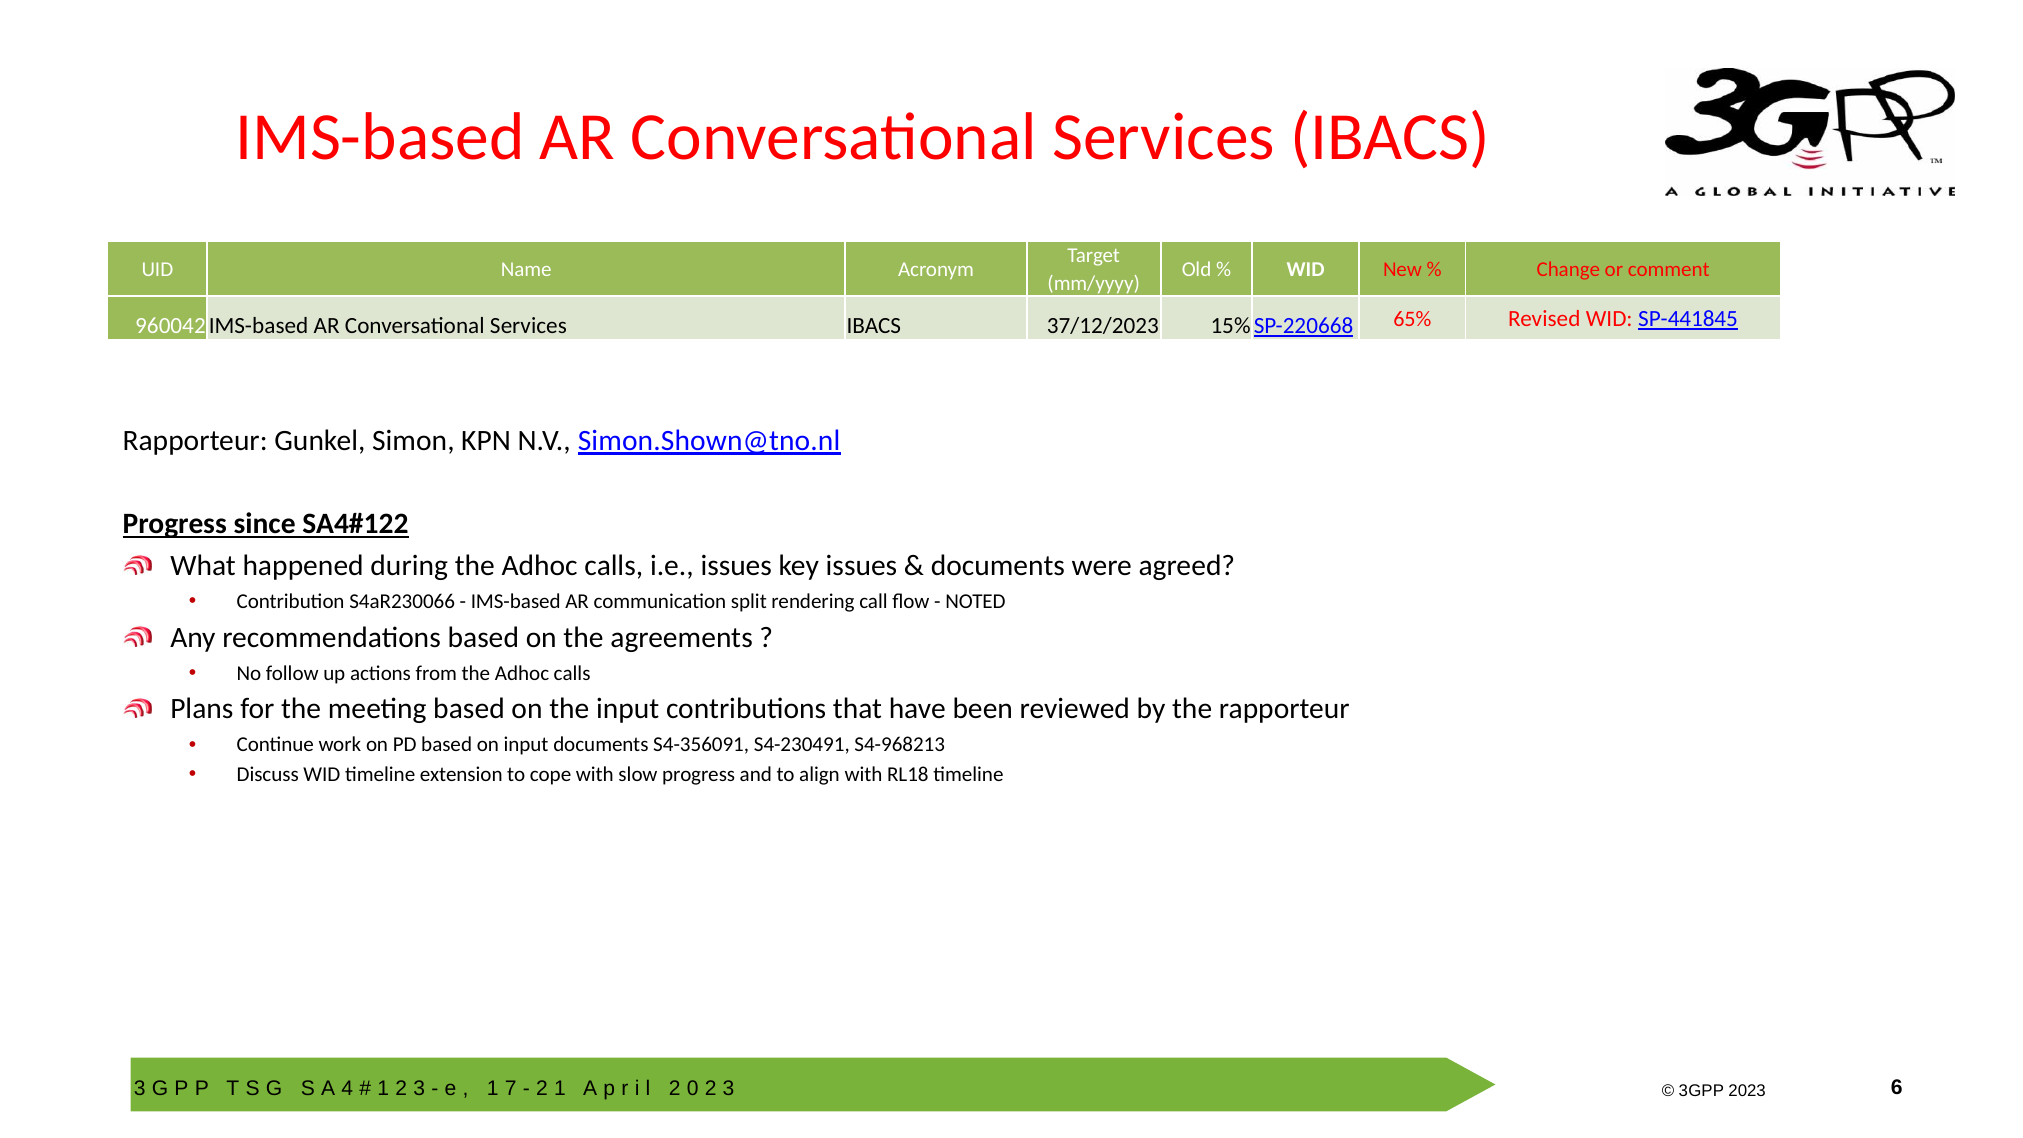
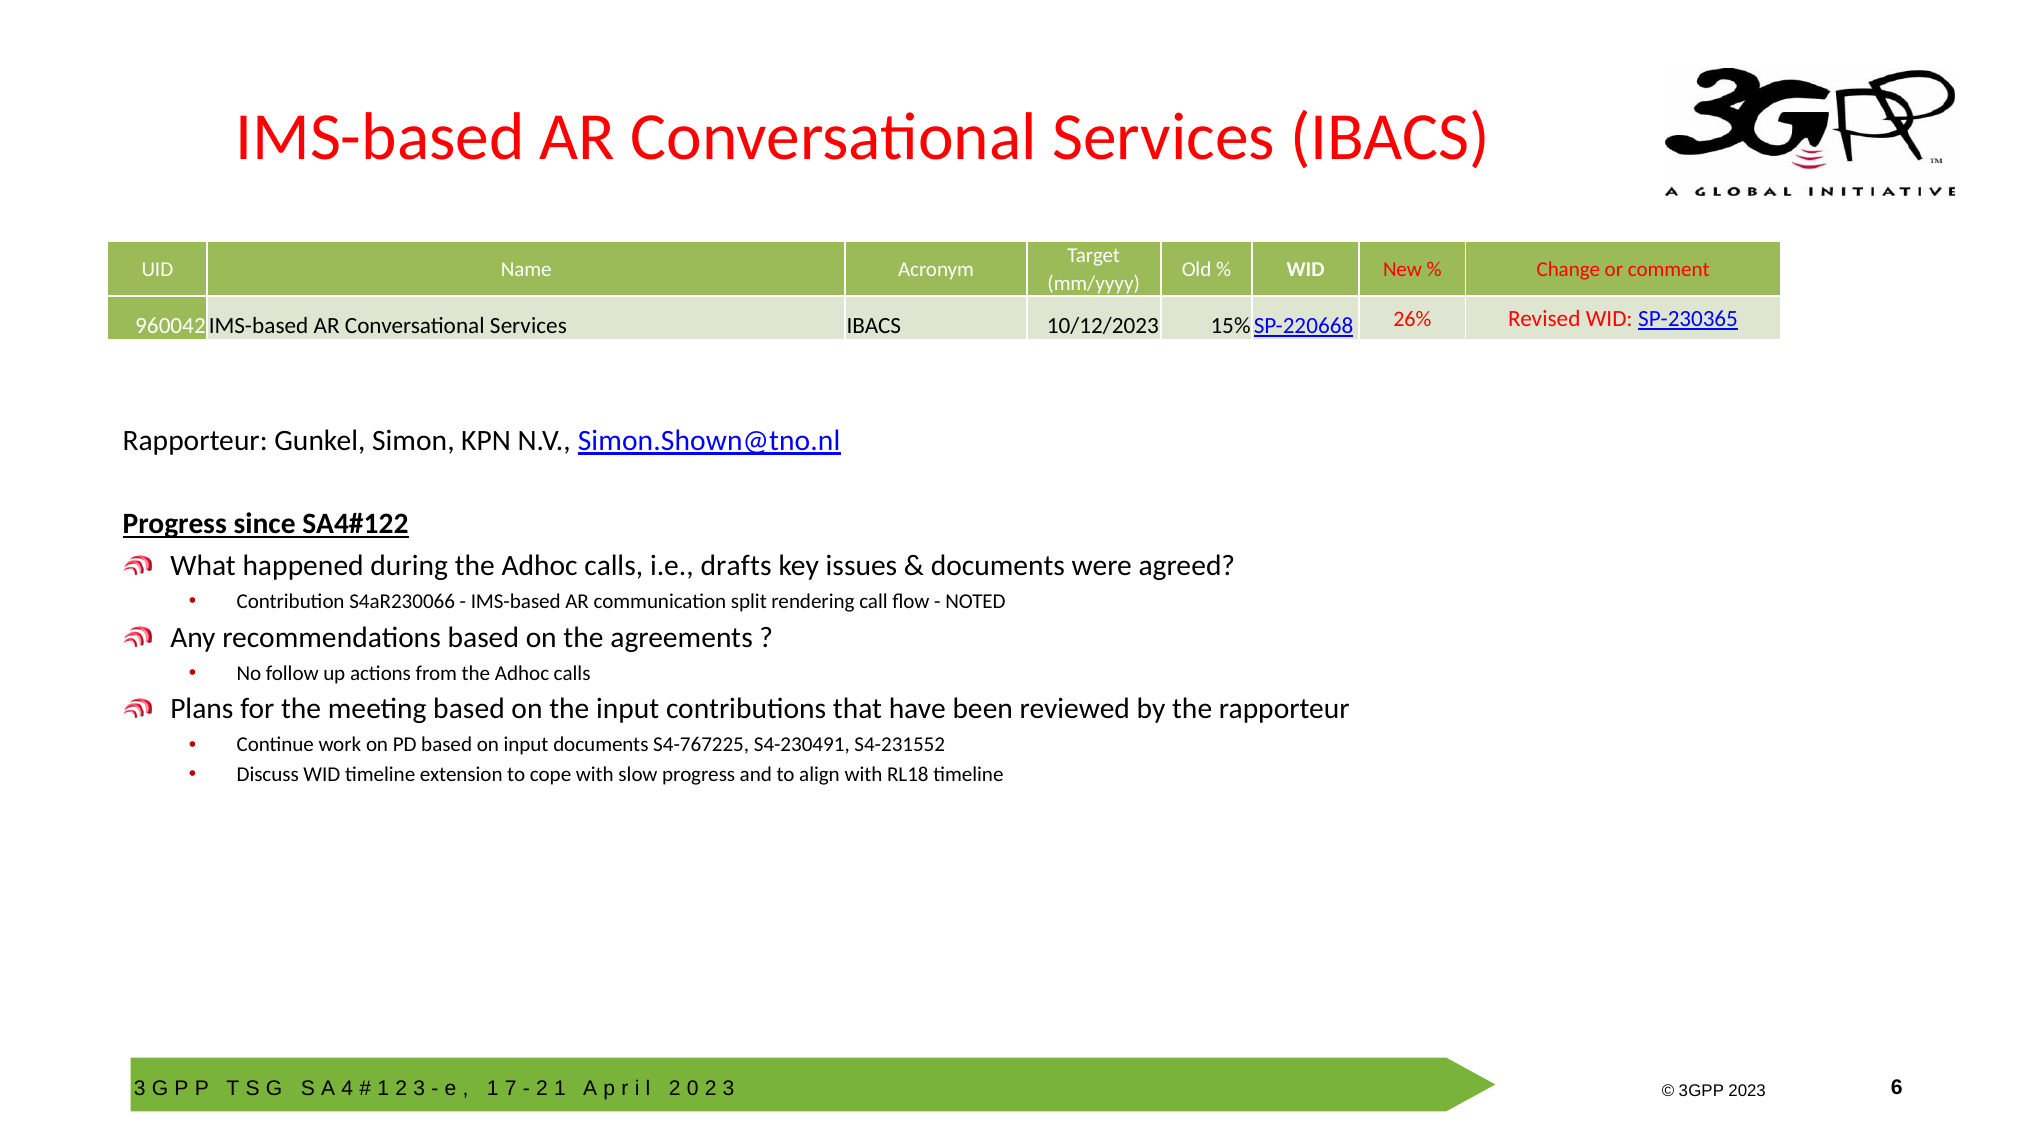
37/12/2023: 37/12/2023 -> 10/12/2023 (1103, 326)
65%: 65% -> 26% (1412, 319)
SP-441845: SP-441845 -> SP-230365 (1688, 319)
i.e issues: issues -> drafts (736, 566)
S4-356091: S4-356091 -> S4-767225 (701, 745)
S4-968213: S4-968213 -> S4-231552 (900, 745)
